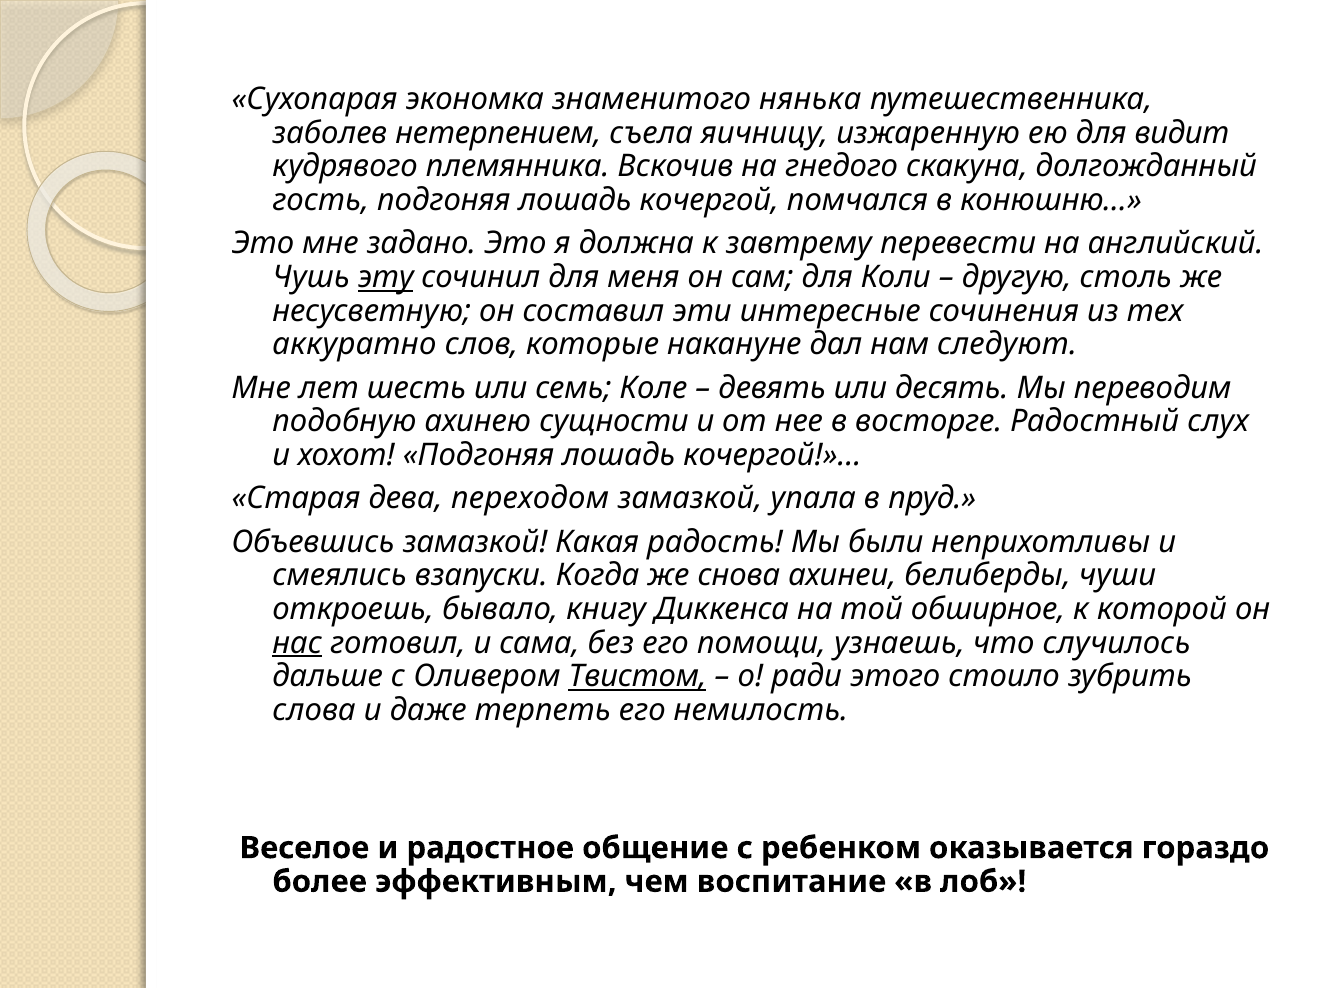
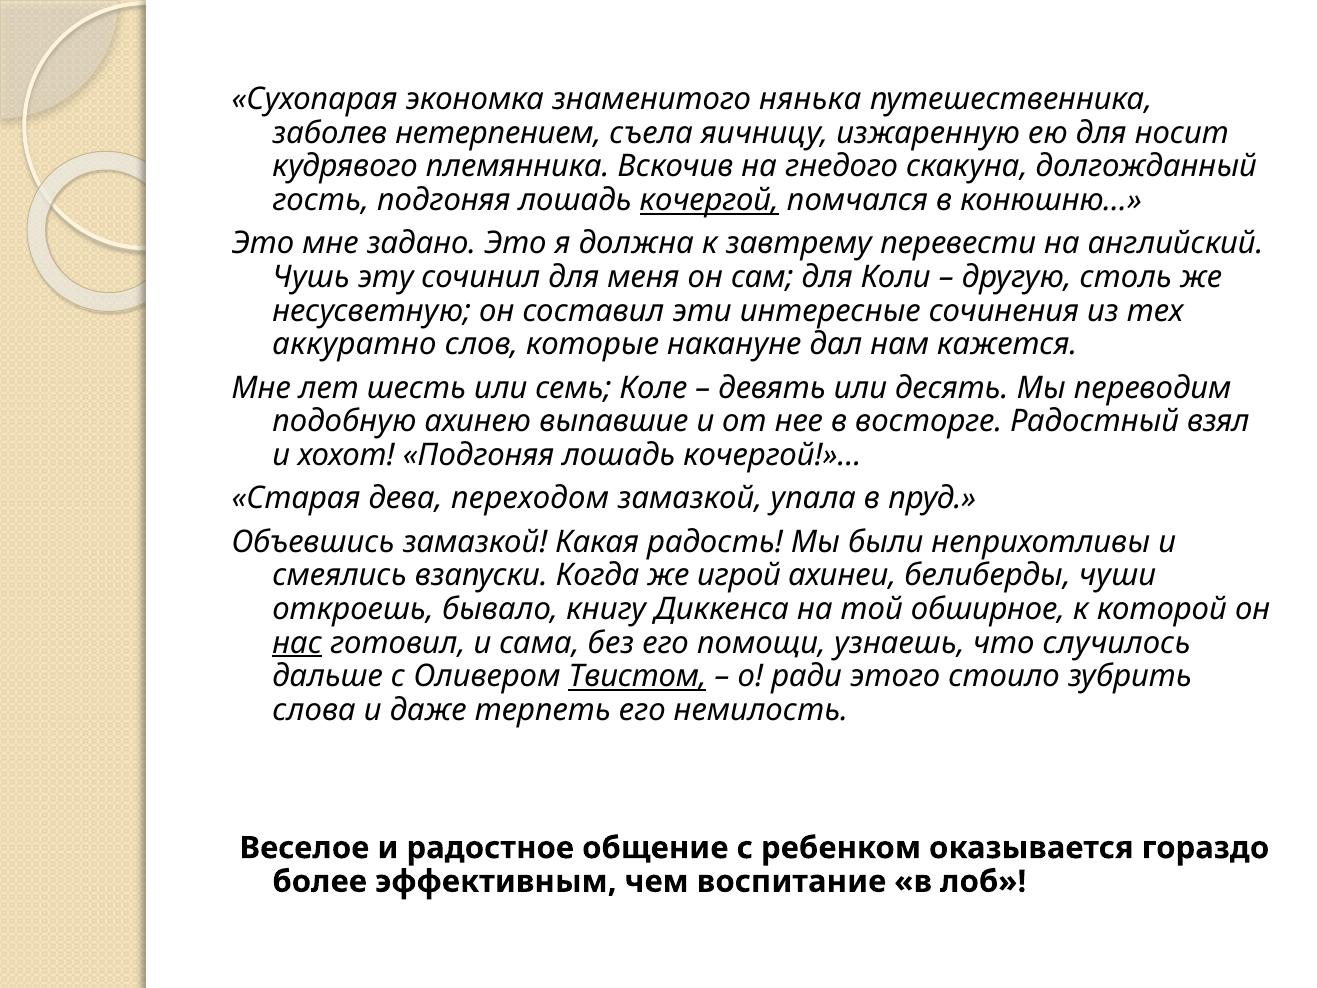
видит: видит -> носит (1182, 133)
кочергой underline: none -> present (709, 200)
эту underline: present -> none (386, 277)
следуют: следуют -> кажется (1007, 344)
сущности: сущности -> выпавшие (614, 421)
слух: слух -> взял (1218, 421)
снова: снова -> игрой (739, 576)
